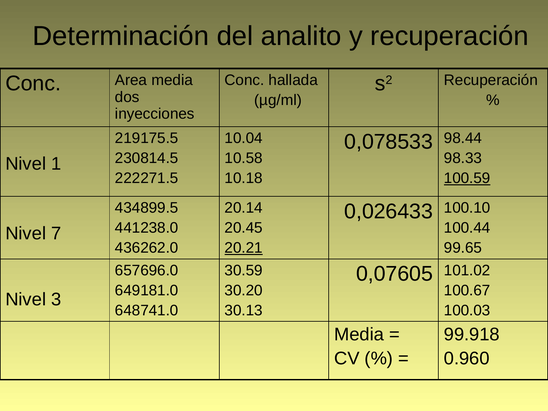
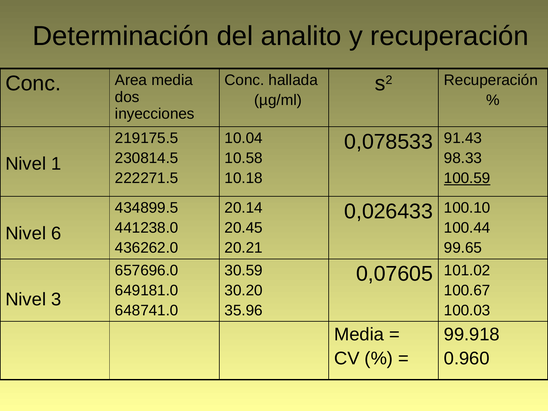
98.44: 98.44 -> 91.43 (463, 138)
7: 7 -> 6 (56, 234)
20.21 underline: present -> none (244, 248)
30.13: 30.13 -> 35.96 (244, 310)
